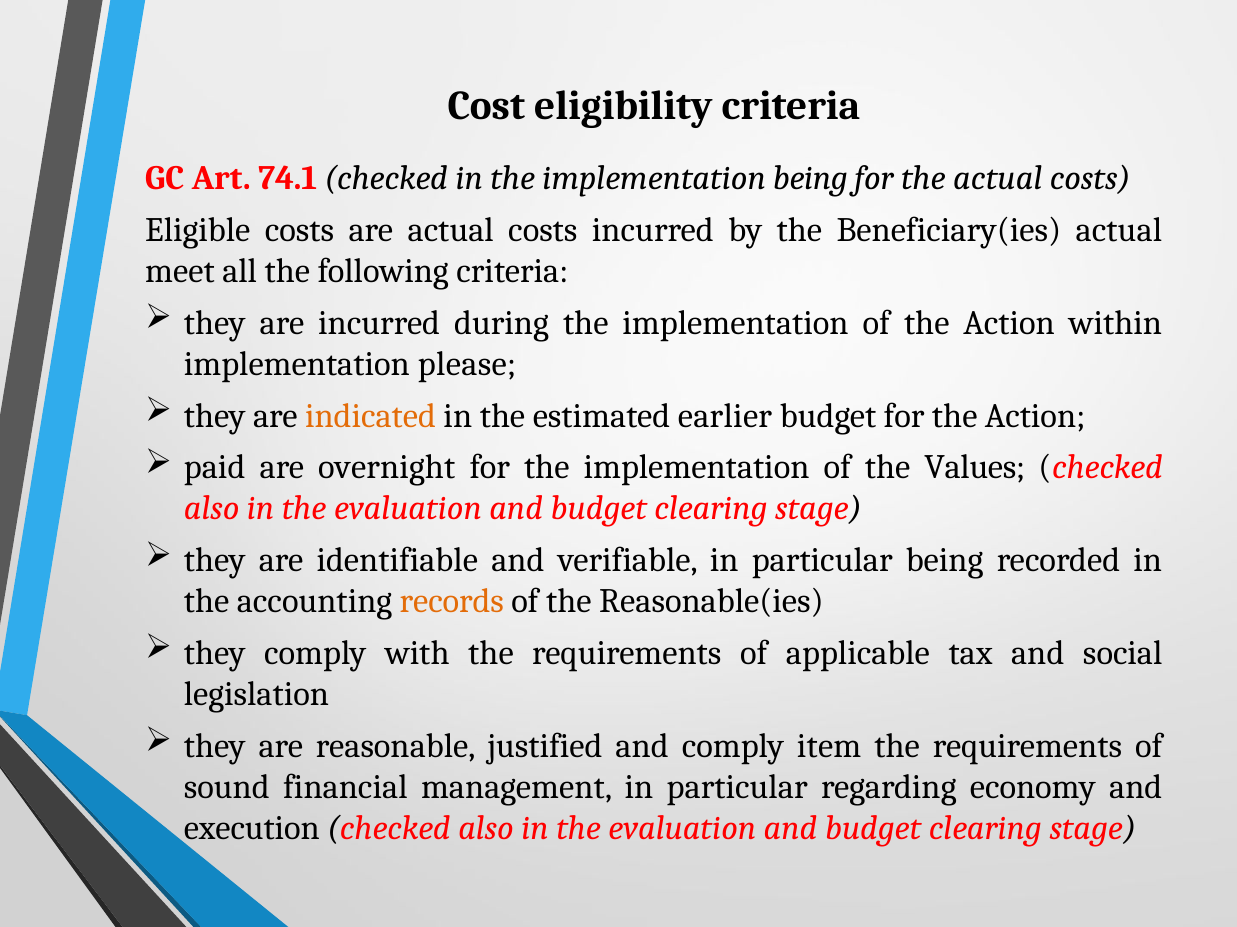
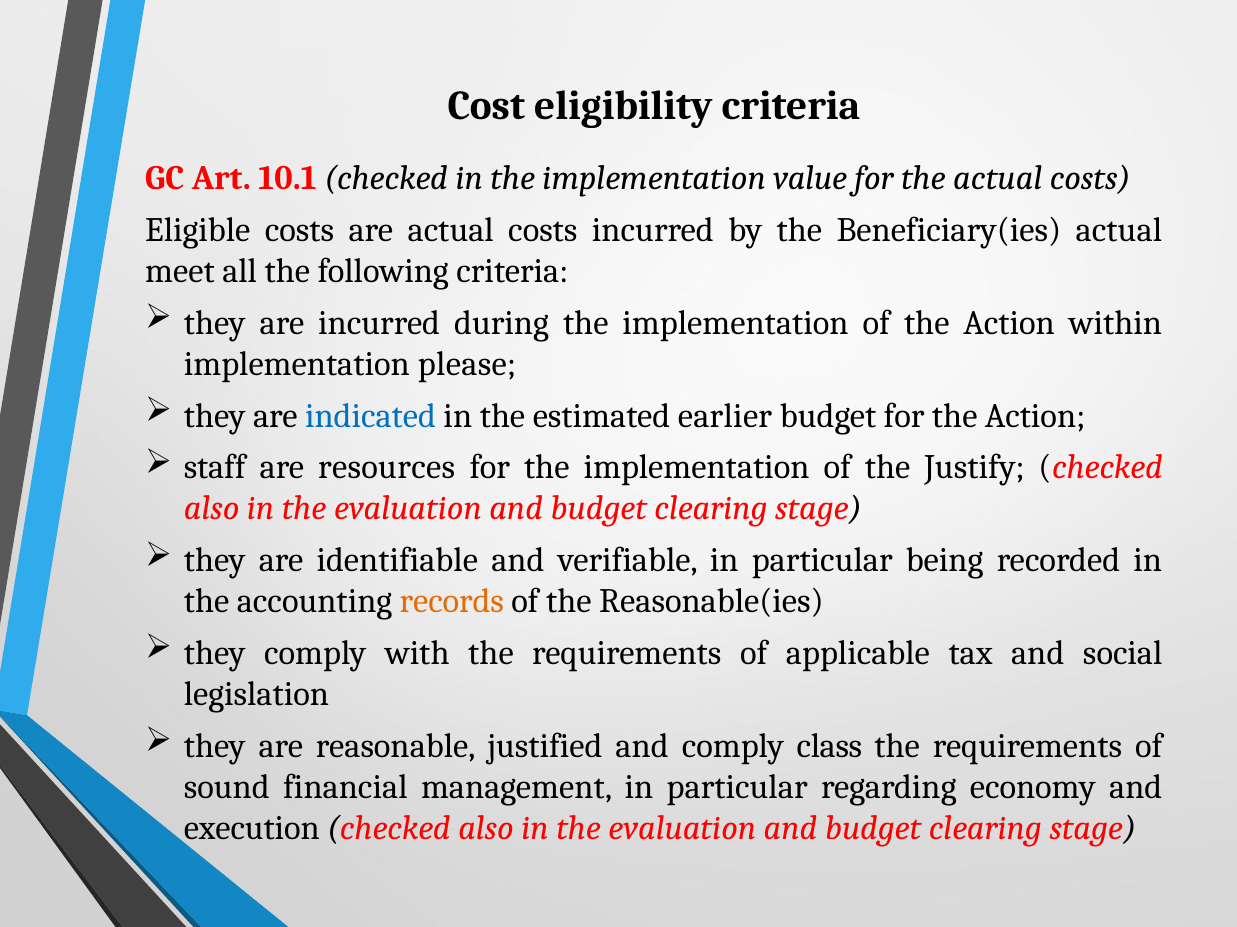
74.1: 74.1 -> 10.1 (287, 179)
implementation being: being -> value (810, 179)
indicated colour: orange -> blue (370, 416)
paid: paid -> staff (215, 468)
overnight: overnight -> resources (387, 468)
Values: Values -> Justify (975, 468)
item: item -> class (829, 747)
